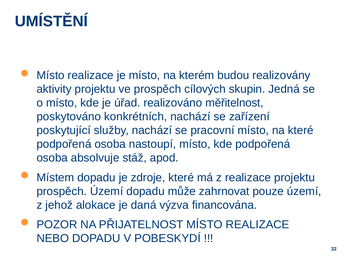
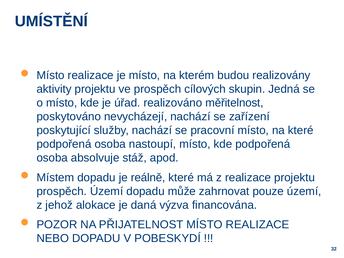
konkrétních: konkrétních -> nevycházejí (136, 117)
zdroje: zdroje -> reálně (148, 177)
